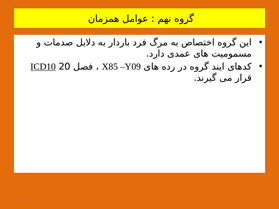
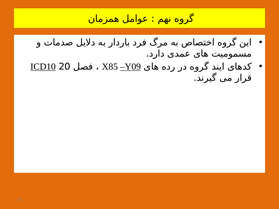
Y09 underline: none -> present (130, 67)
